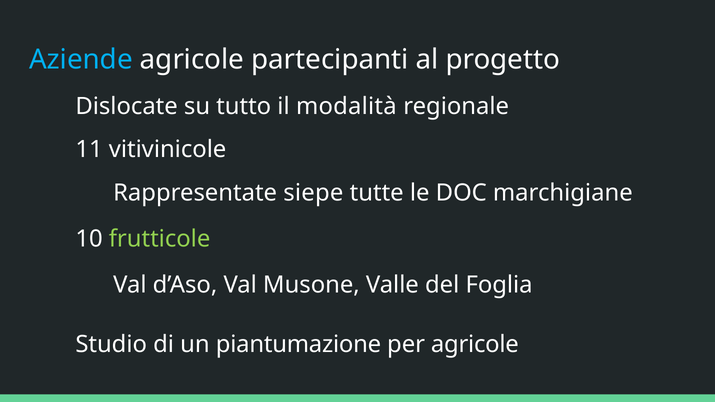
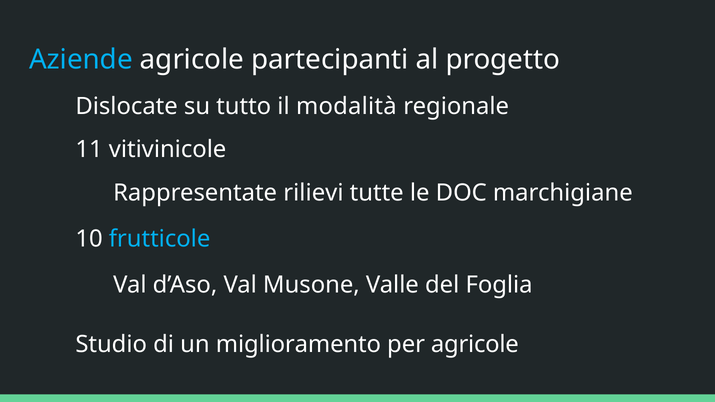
siepe: siepe -> rilievi (313, 193)
frutticole colour: light green -> light blue (160, 239)
piantumazione: piantumazione -> miglioramento (298, 344)
